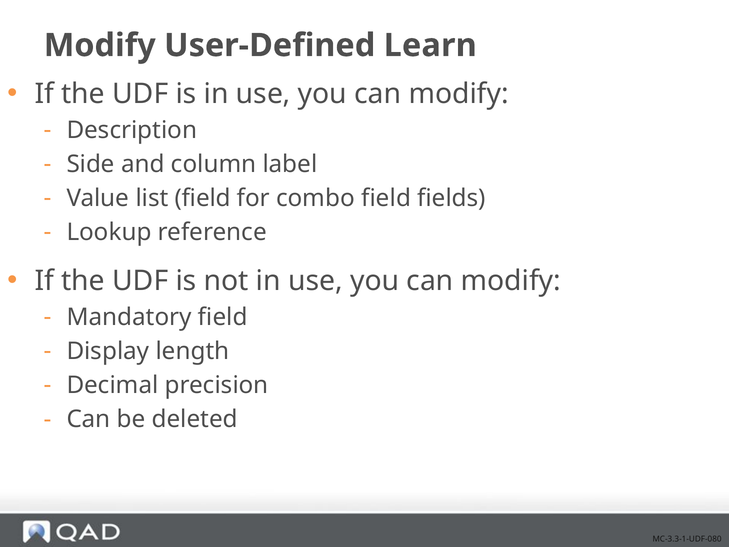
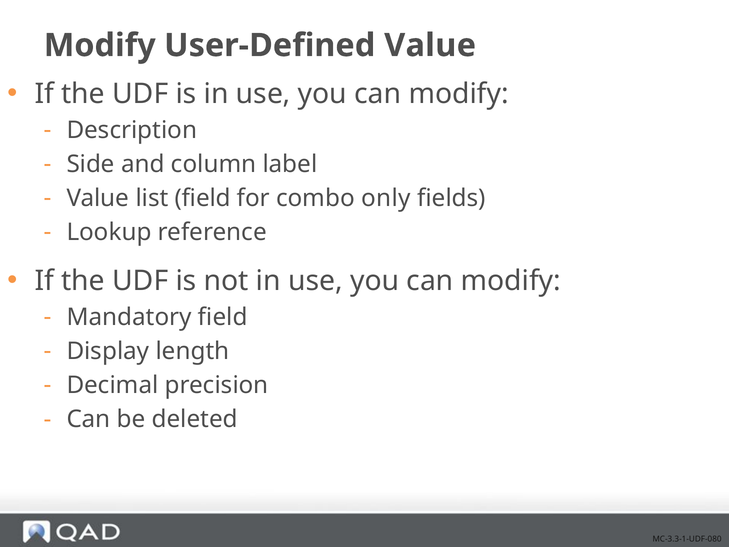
User-Defined Learn: Learn -> Value (430, 45)
combo field: field -> only (386, 198)
